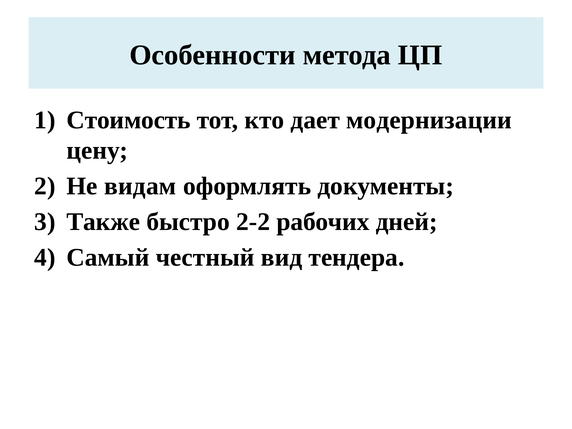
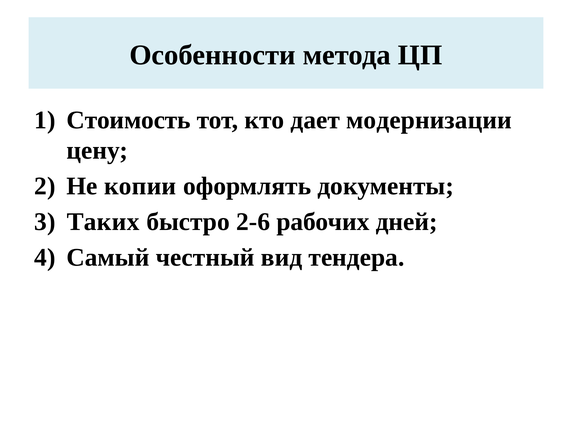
видам: видам -> копии (140, 186)
Также: Также -> Таких (103, 222)
2-2: 2-2 -> 2-6 (253, 222)
